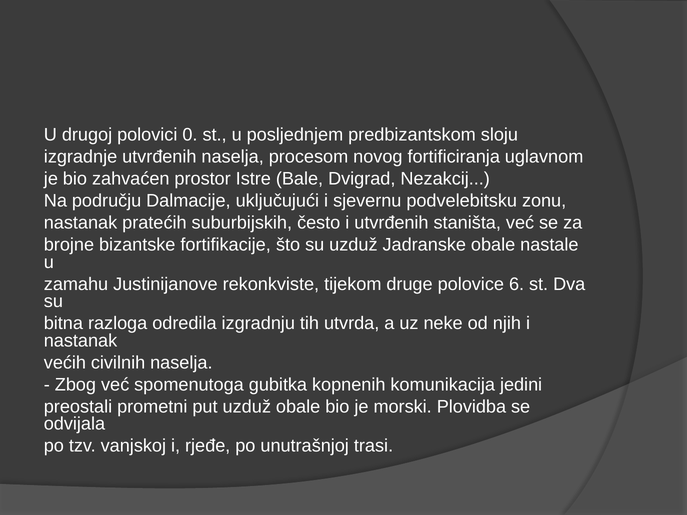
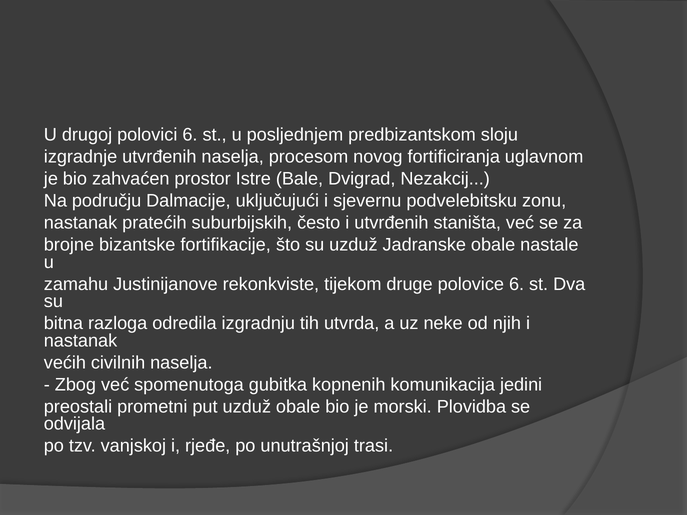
polovici 0: 0 -> 6 (190, 135)
